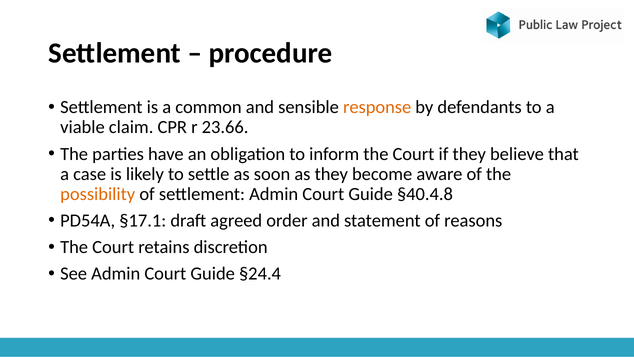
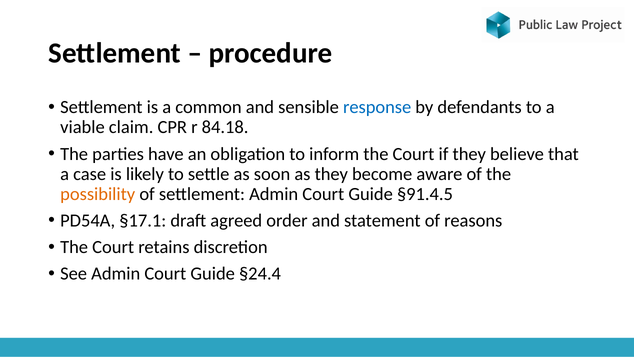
response colour: orange -> blue (377, 107)
23.66: 23.66 -> 84.18 (225, 127)
§40.4.8: §40.4.8 -> §91.4.5 (425, 194)
